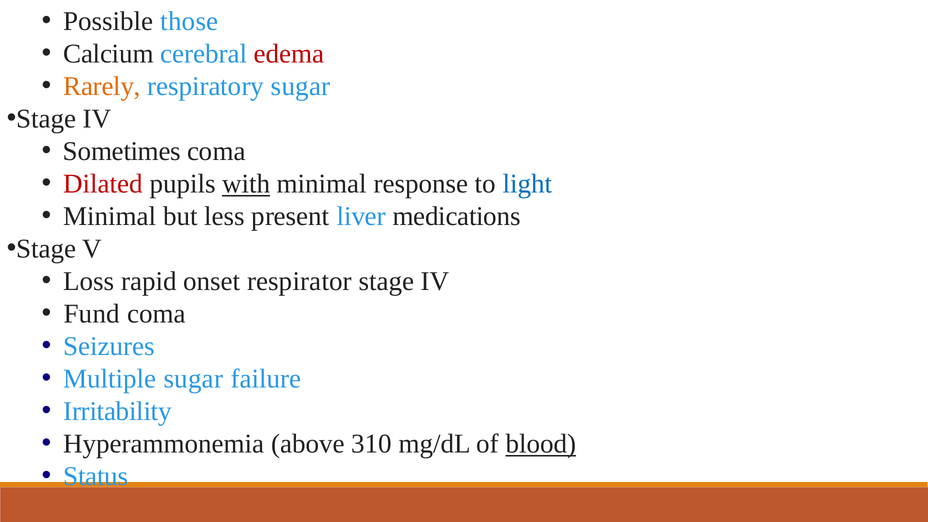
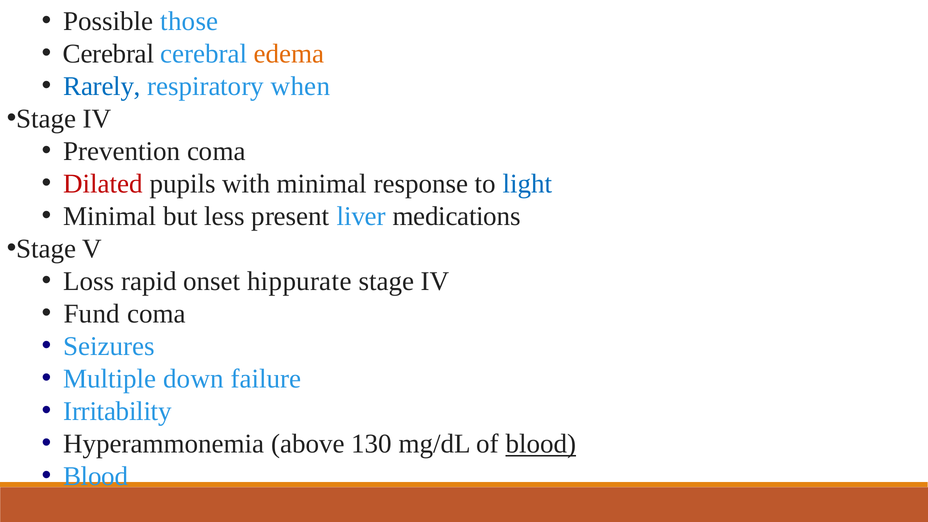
Calcium: Calcium -> Cerebral (109, 54)
edema colour: red -> orange (289, 54)
Rarely colour: orange -> blue (102, 87)
respiratory sugar: sugar -> when (301, 87)
Sometimes: Sometimes -> Prevention (122, 152)
with underline: present -> none (246, 184)
respirator: respirator -> hippurate (299, 282)
Multiple sugar: sugar -> down (193, 379)
310: 310 -> 130 (372, 444)
Status: Status -> Blood (96, 477)
